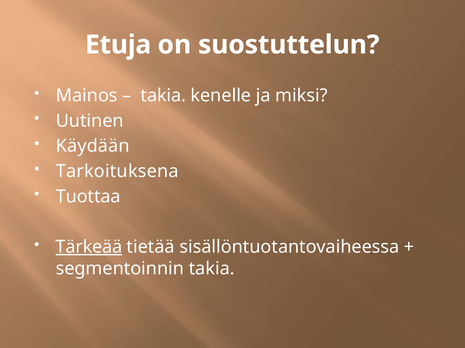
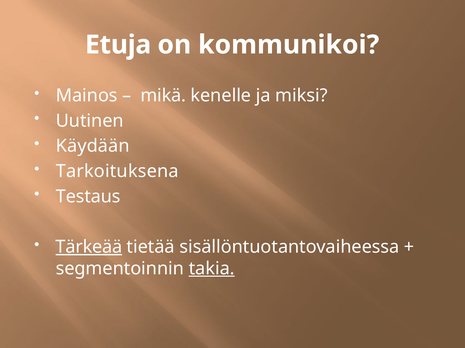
suostuttelun: suostuttelun -> kommunikoi (289, 45)
takia: takia -> mikä (163, 96)
Tuottaa: Tuottaa -> Testaus (88, 197)
takia underline: none -> present (212, 269)
